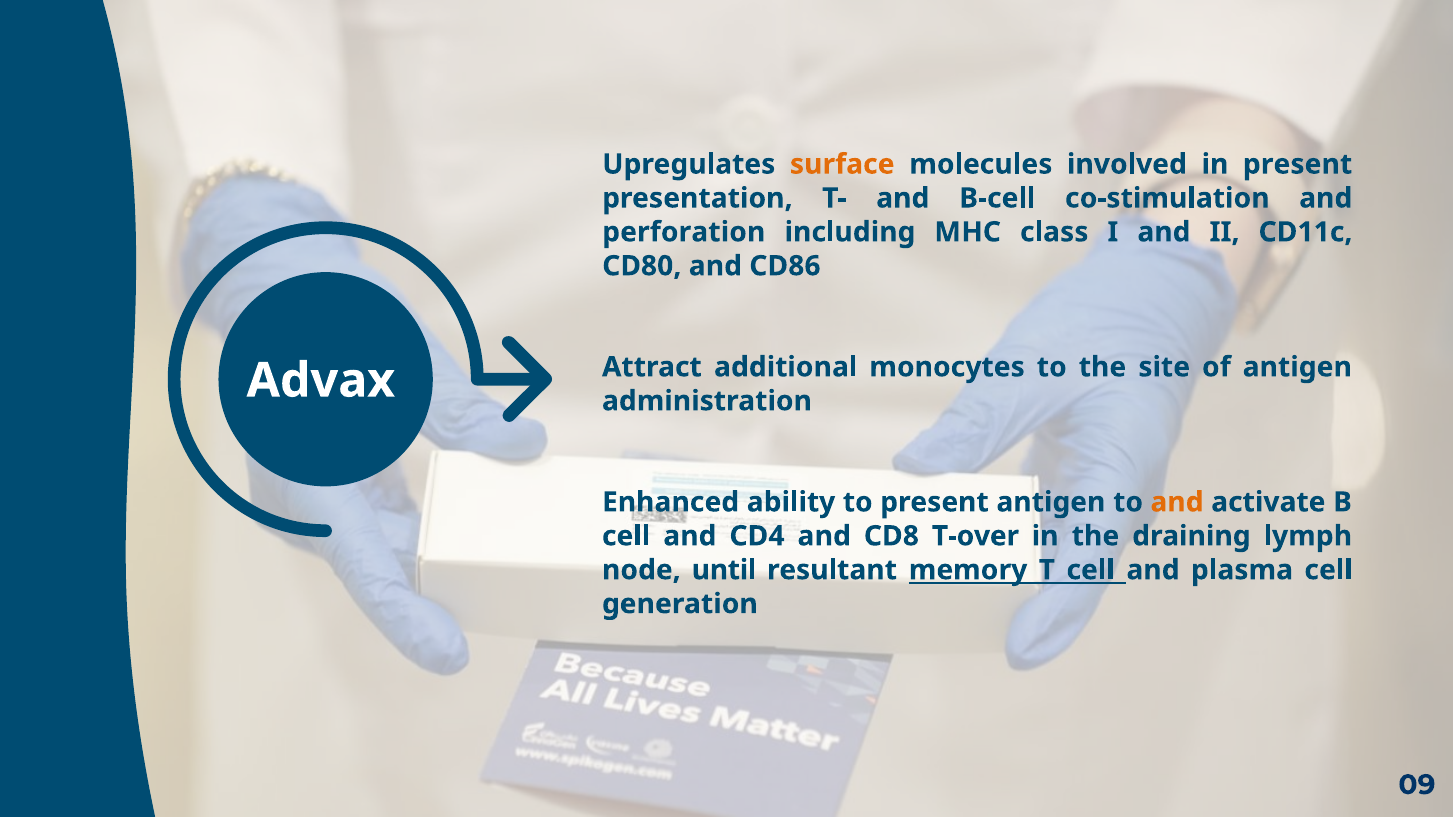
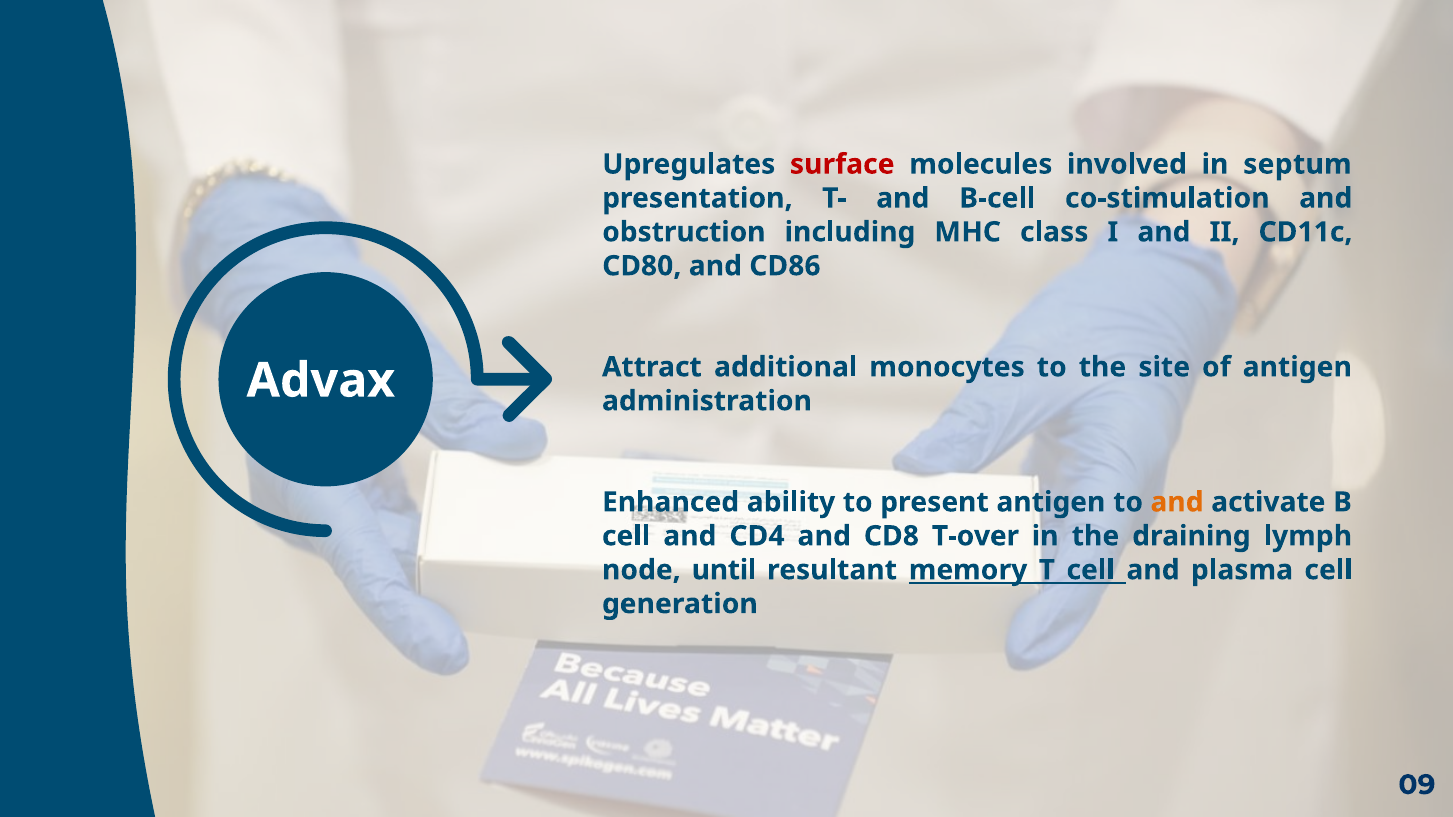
surface colour: orange -> red (842, 164)
in present: present -> septum (1297, 164)
perforation: perforation -> obstruction (684, 232)
